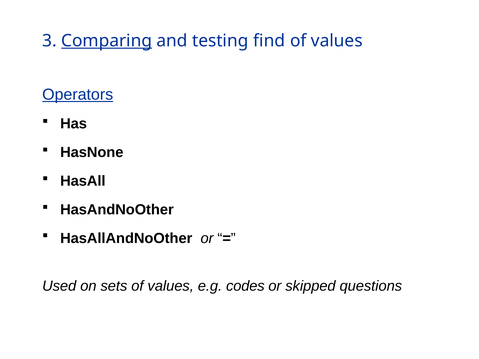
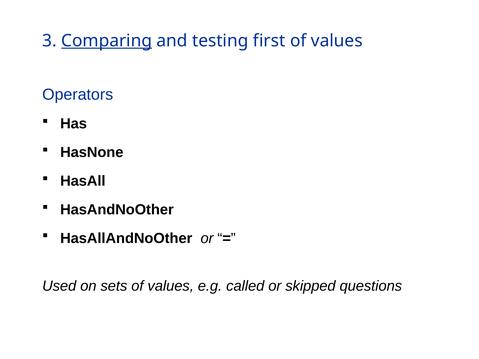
find: find -> first (269, 41)
Operators underline: present -> none (78, 95)
codes: codes -> called (245, 286)
